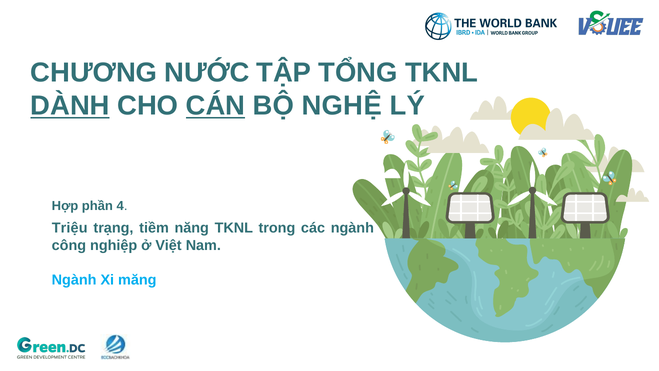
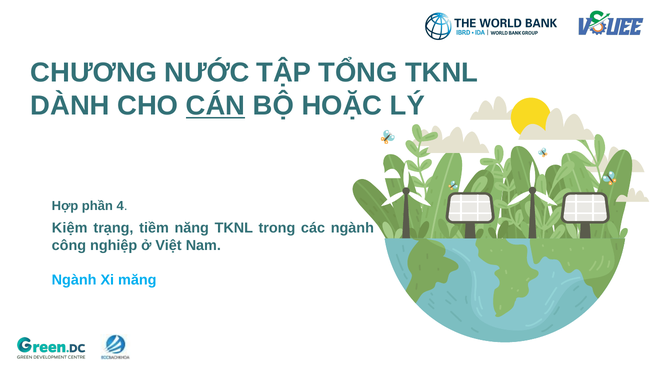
DÀNH underline: present -> none (70, 106)
NGHỆ: NGHỆ -> HOẶC (342, 106)
Triệu: Triệu -> Kiệm (70, 228)
